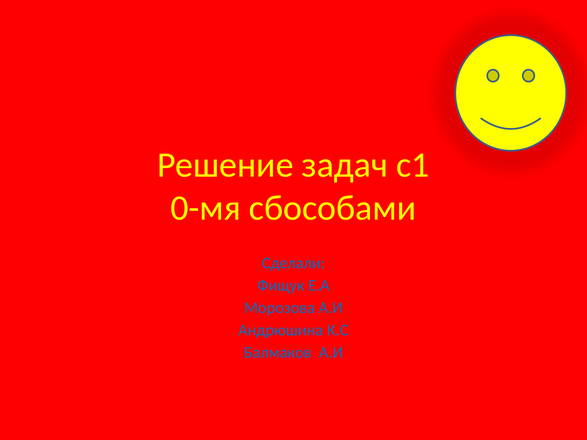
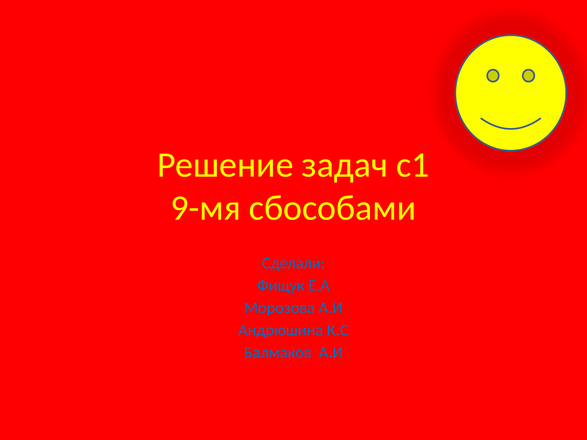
0-мя: 0-мя -> 9-мя (206, 208)
